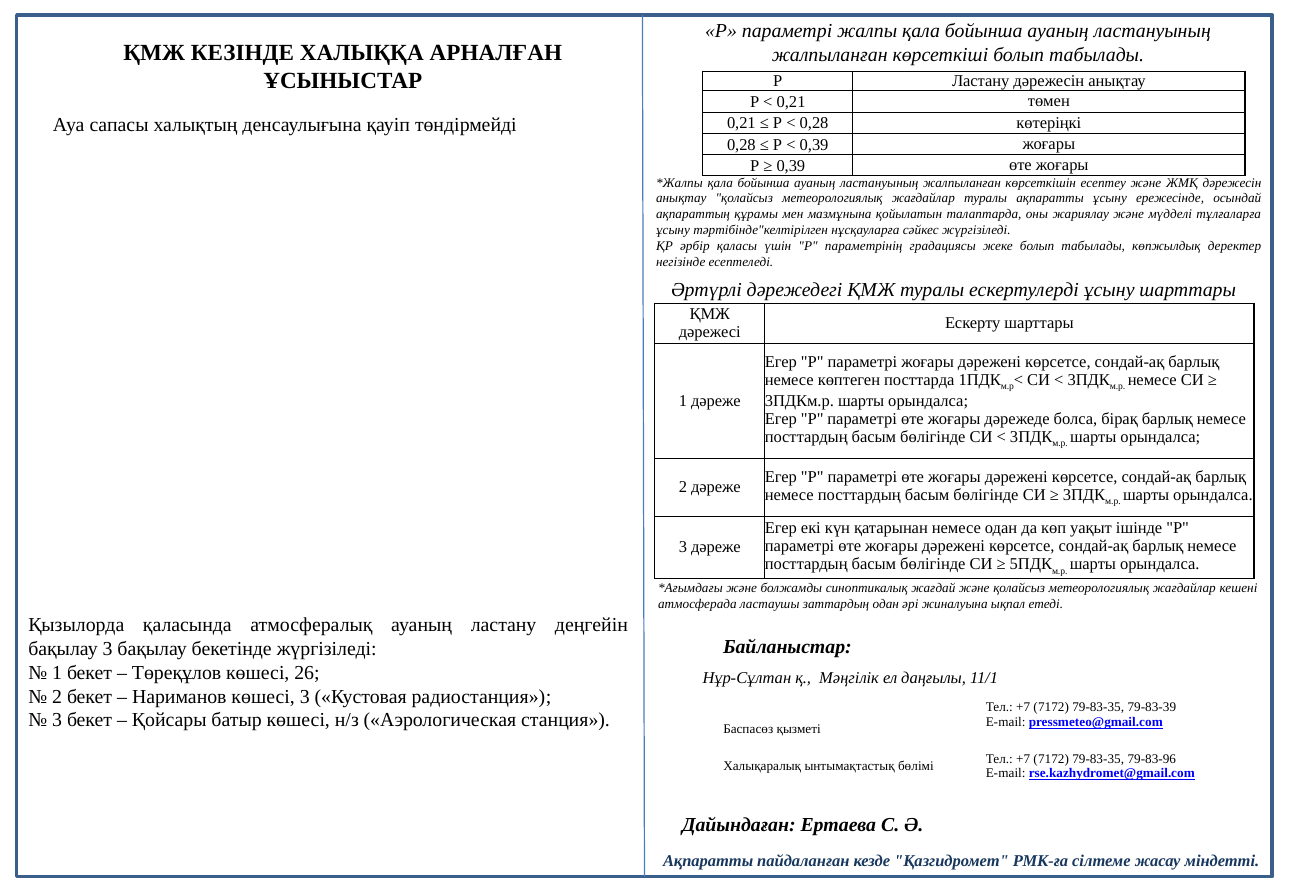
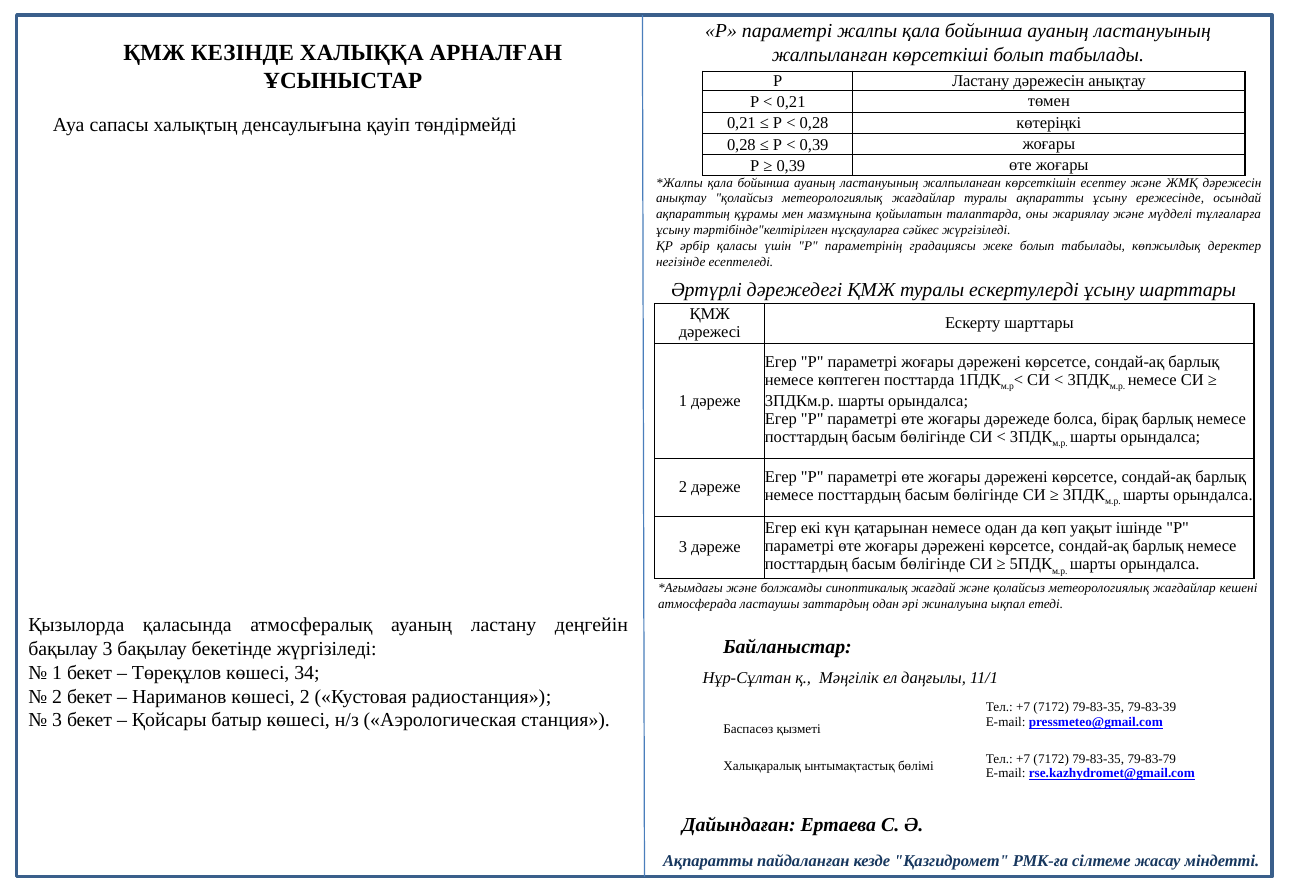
26: 26 -> 34 (307, 673)
көшесі 3: 3 -> 2 (305, 697)
79-83-96: 79-83-96 -> 79-83-79 (1152, 759)
